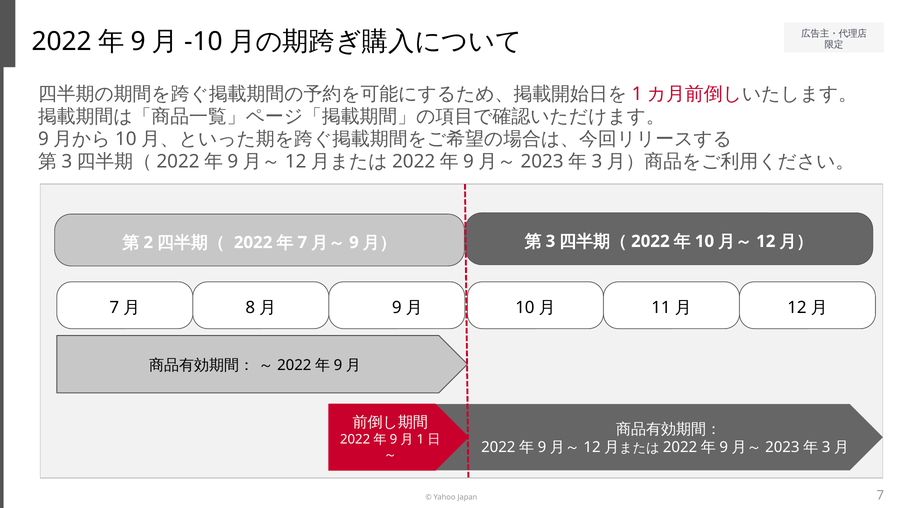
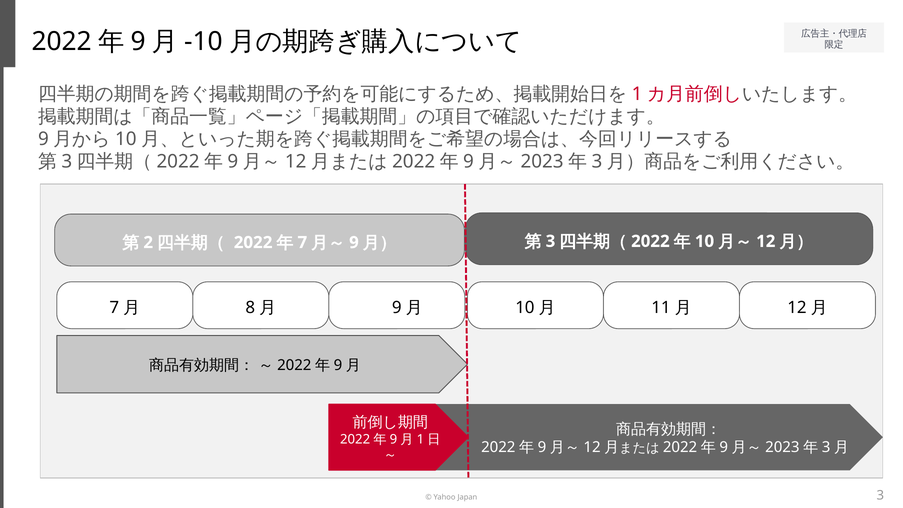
7: 7 -> 3 (880, 495)
